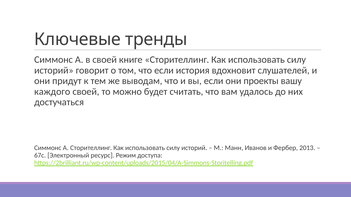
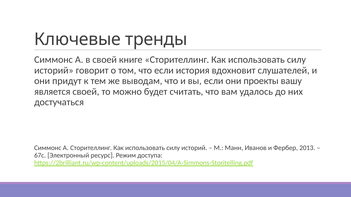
каждого: каждого -> является (52, 92)
